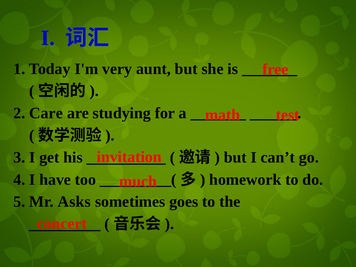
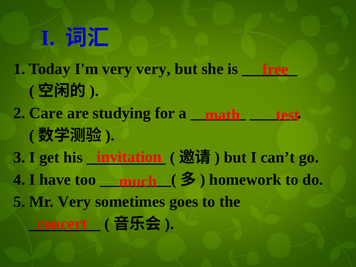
very aunt: aunt -> very (153, 69)
Mr Asks: Asks -> Very (74, 202)
